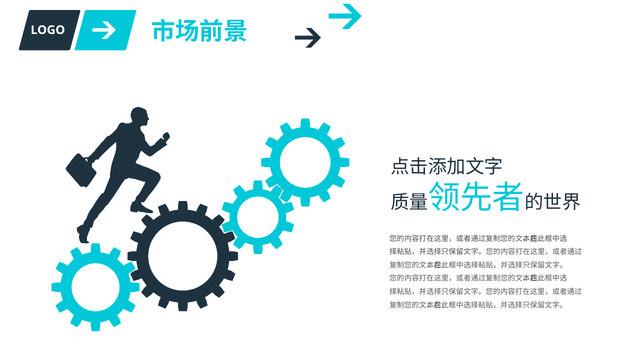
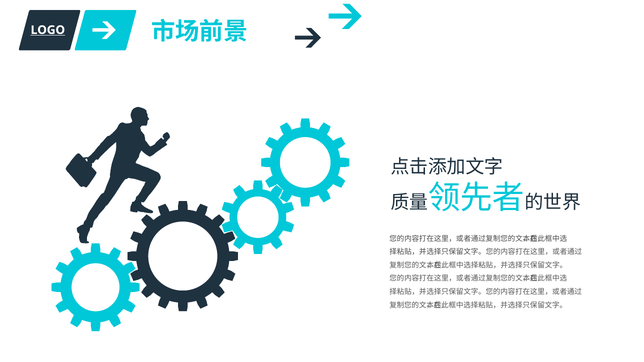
LOGO underline: none -> present (48, 30)
